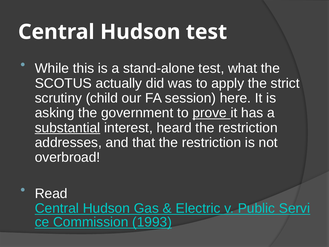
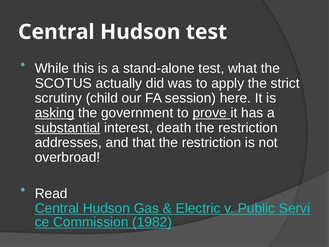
asking underline: none -> present (55, 113)
heard: heard -> death (174, 128)
1993: 1993 -> 1982 (152, 222)
